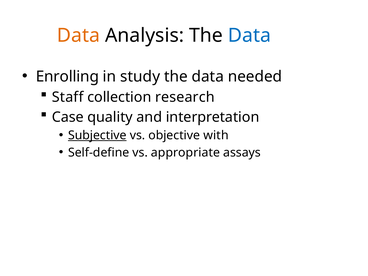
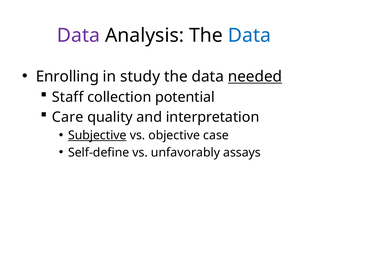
Data colour: orange -> purple (78, 35)
needed underline: none -> present (255, 77)
research: research -> potential (185, 97)
Case: Case -> Care (68, 117)
with: with -> case (216, 135)
appropriate: appropriate -> unfavorably (185, 153)
